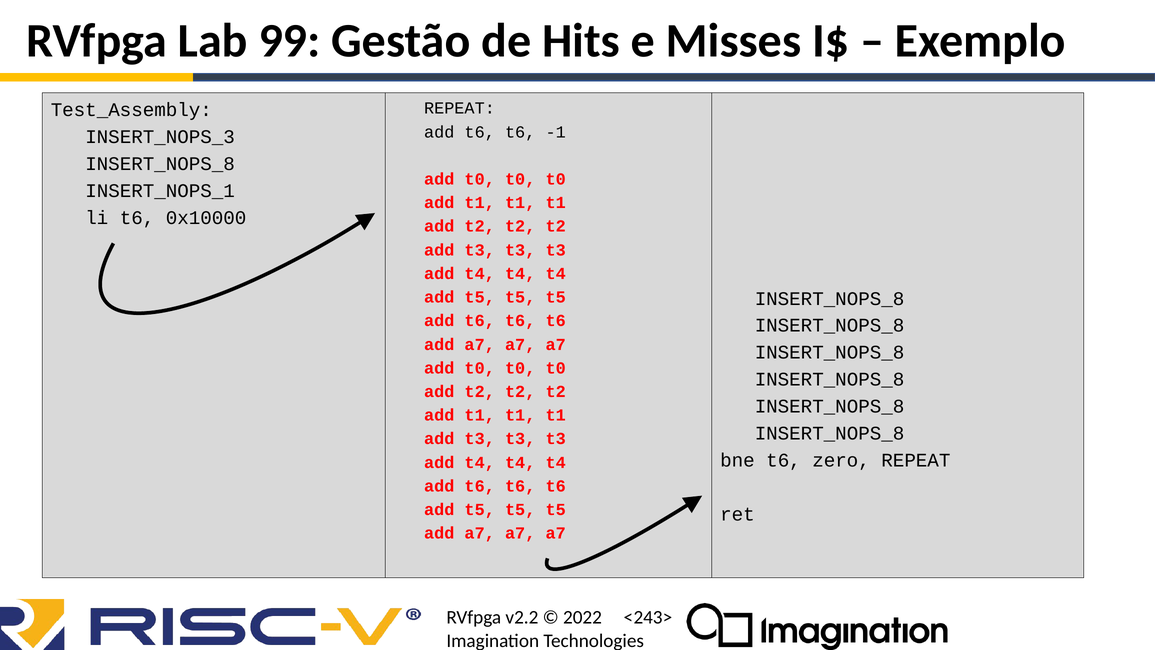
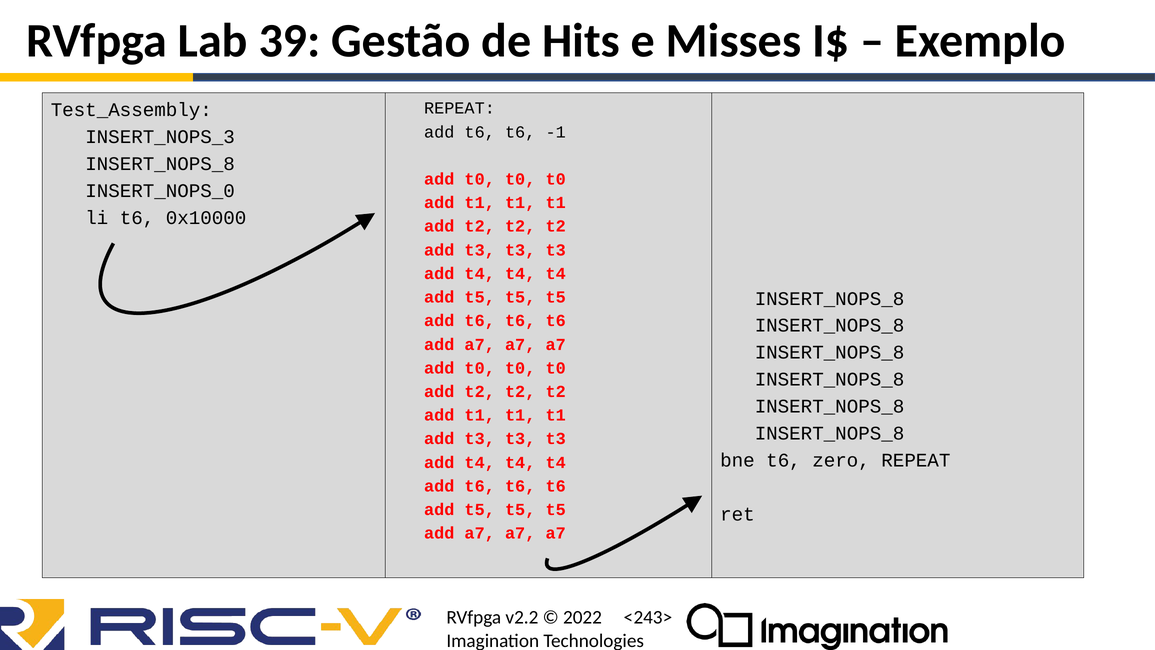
99: 99 -> 39 (290, 41)
INSERT_NOPS_1: INSERT_NOPS_1 -> INSERT_NOPS_0 (160, 191)
